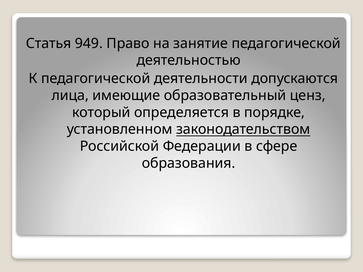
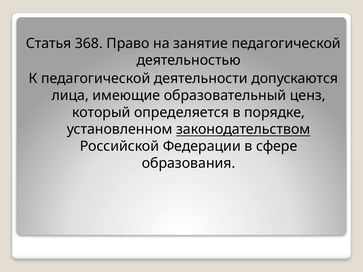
949: 949 -> 368 (89, 43)
